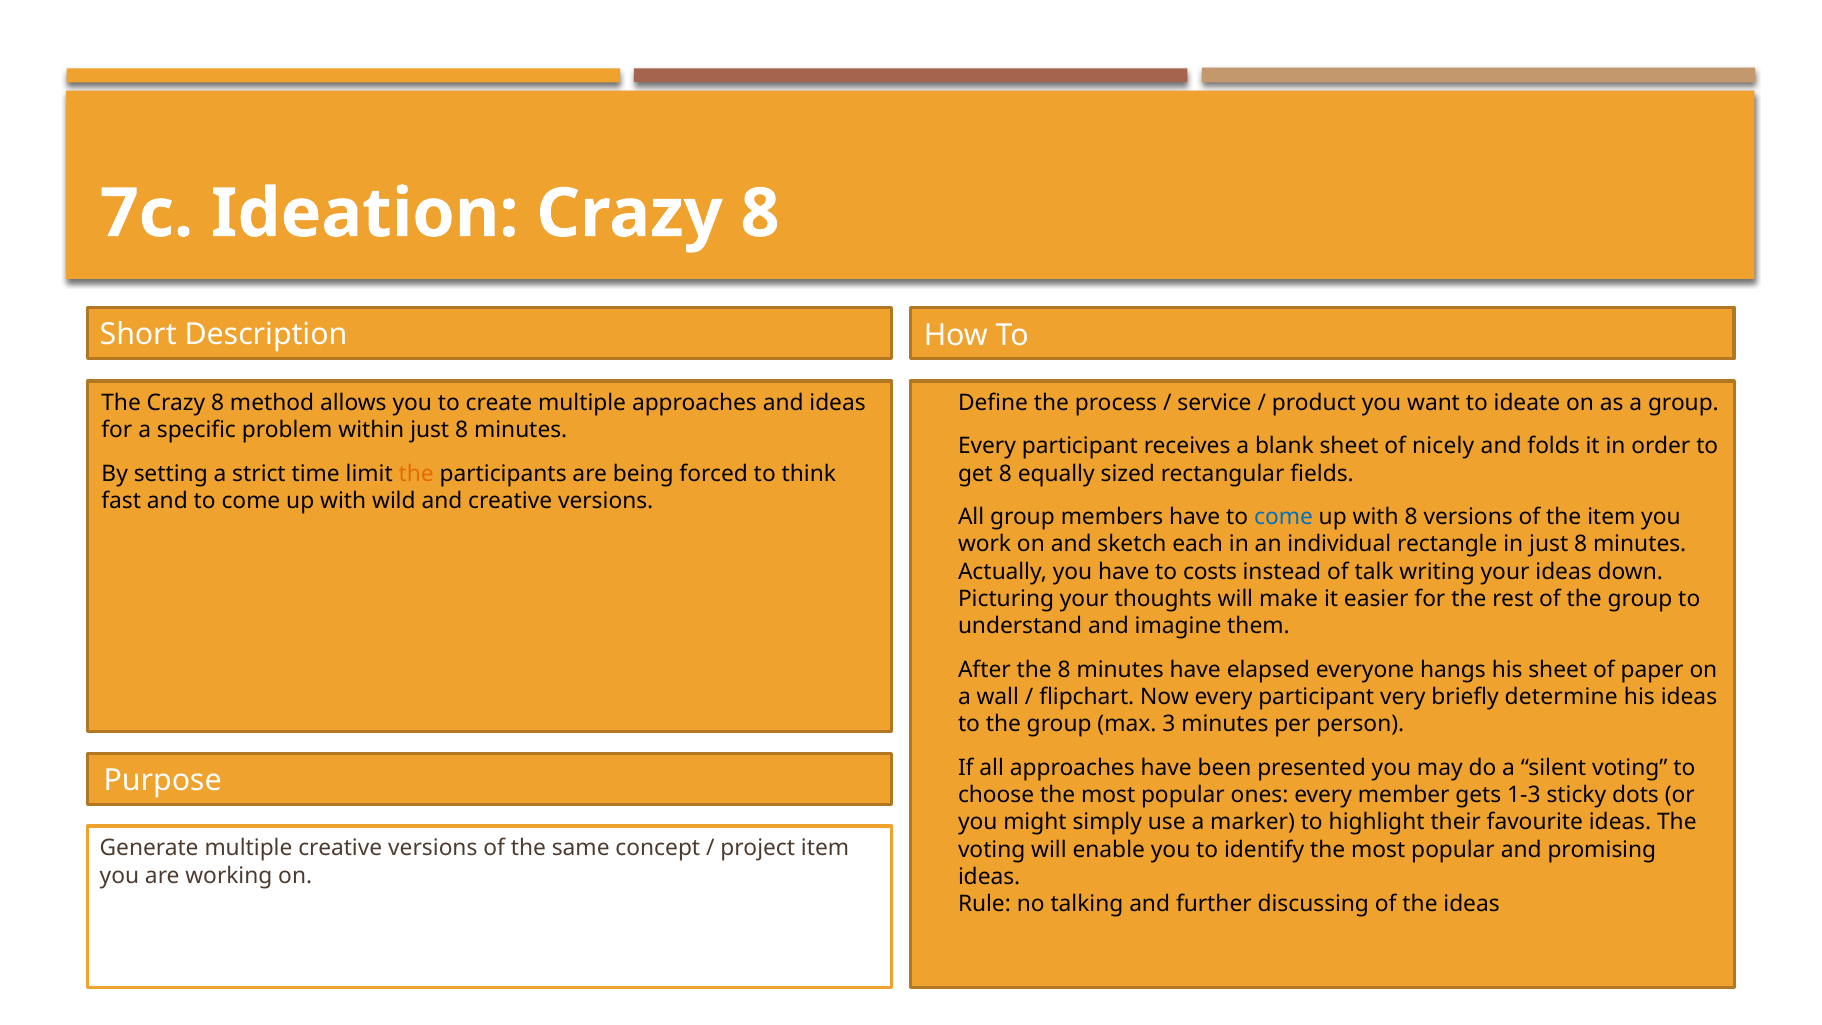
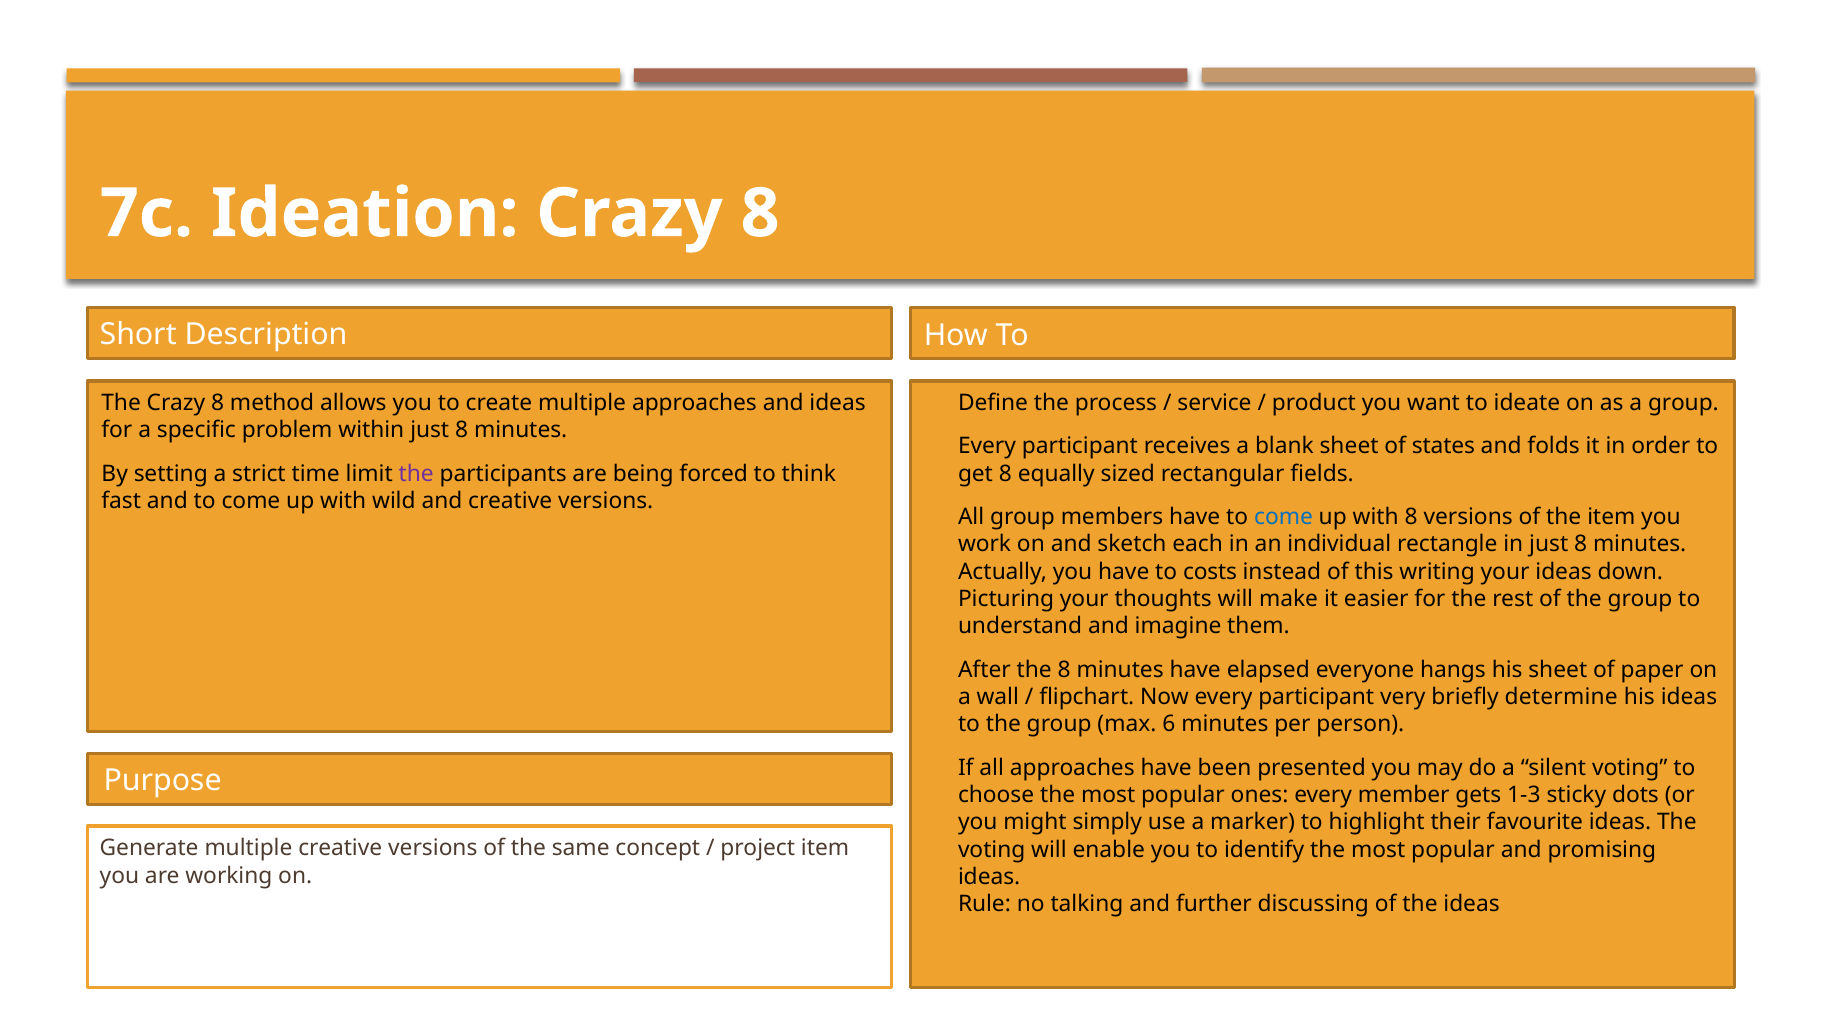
nicely: nicely -> states (1443, 446)
the colour: orange -> purple (416, 474)
talk: talk -> this (1374, 572)
max 3: 3 -> 6 (1169, 724)
